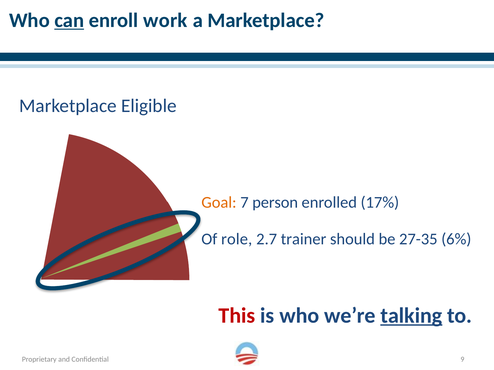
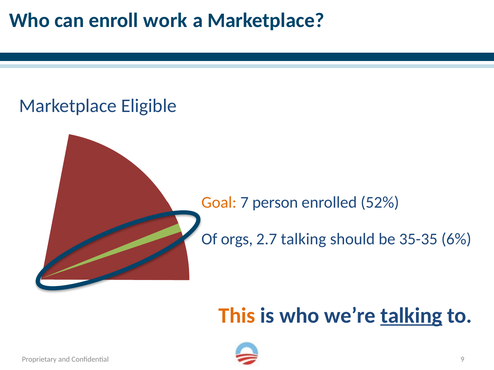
can underline: present -> none (69, 20)
17%: 17% -> 52% (380, 203)
role: role -> orgs (237, 239)
2.7 trainer: trainer -> talking (304, 239)
27-35: 27-35 -> 35-35 (418, 239)
This colour: red -> orange (237, 316)
